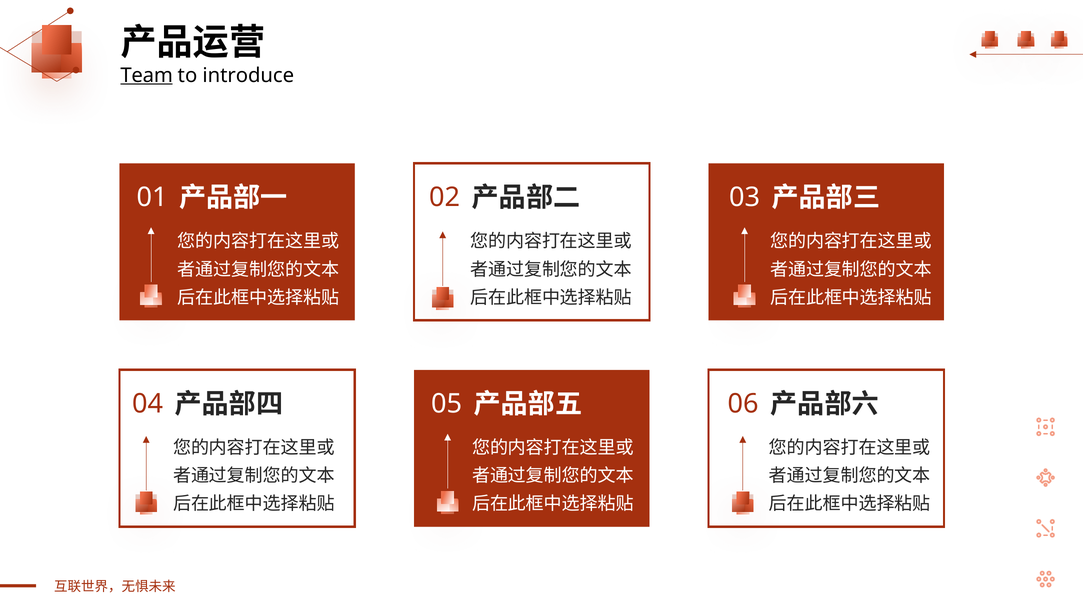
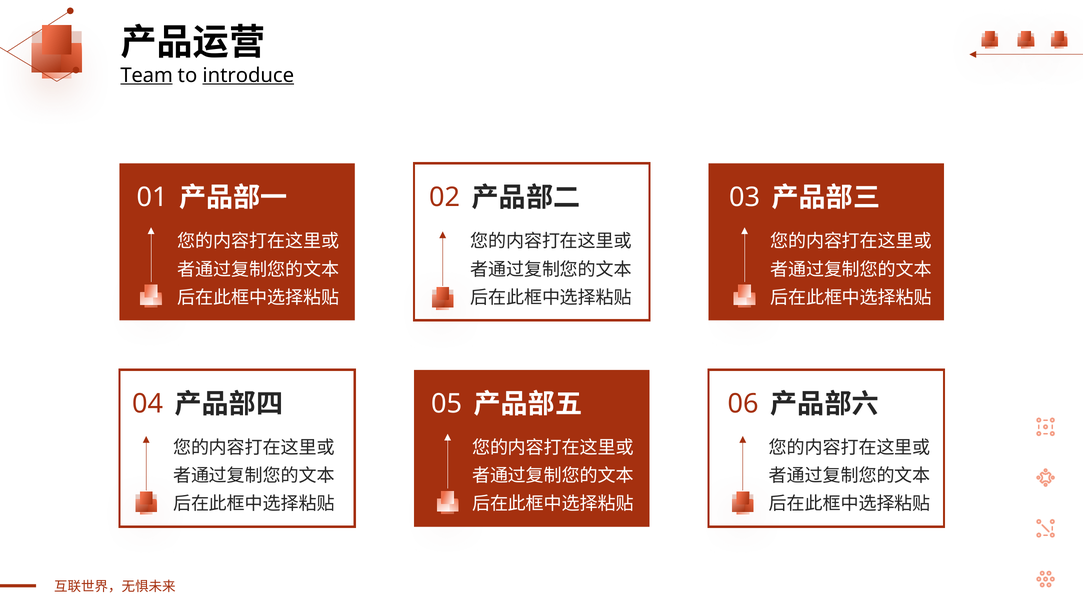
introduce underline: none -> present (248, 75)
